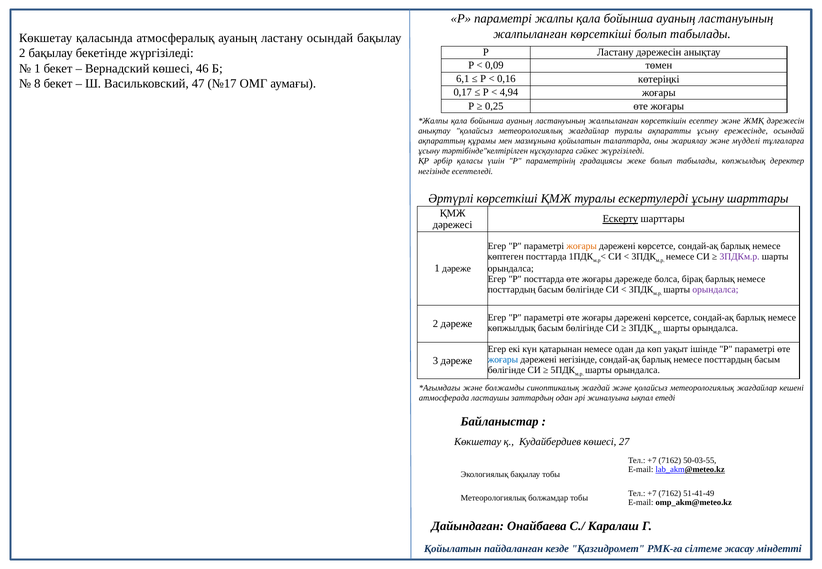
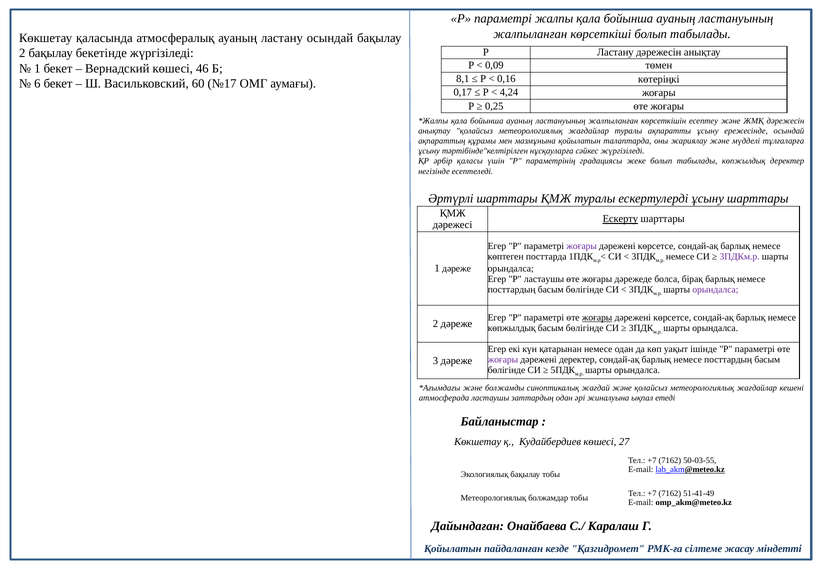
6,1: 6,1 -> 8,1 (463, 79)
8: 8 -> 6 (37, 84)
47: 47 -> 60 (198, 84)
4,94: 4,94 -> 4,24 (509, 93)
Әртүрлі көрсеткіші: көрсеткіші -> шарттары (507, 199)
жоғары colour: orange -> purple (582, 246)
P посттарда: посттарда -> ластаушы (544, 279)
жоғары underline: none -> present (597, 318)
жоғары colour: blue -> purple (503, 360)
дәрежені негізінде: негізінде -> деректер (578, 360)
